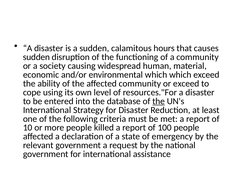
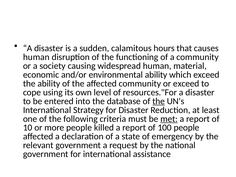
sudden: sudden -> human (36, 57)
environmental which: which -> ability (156, 75)
met underline: none -> present (169, 119)
